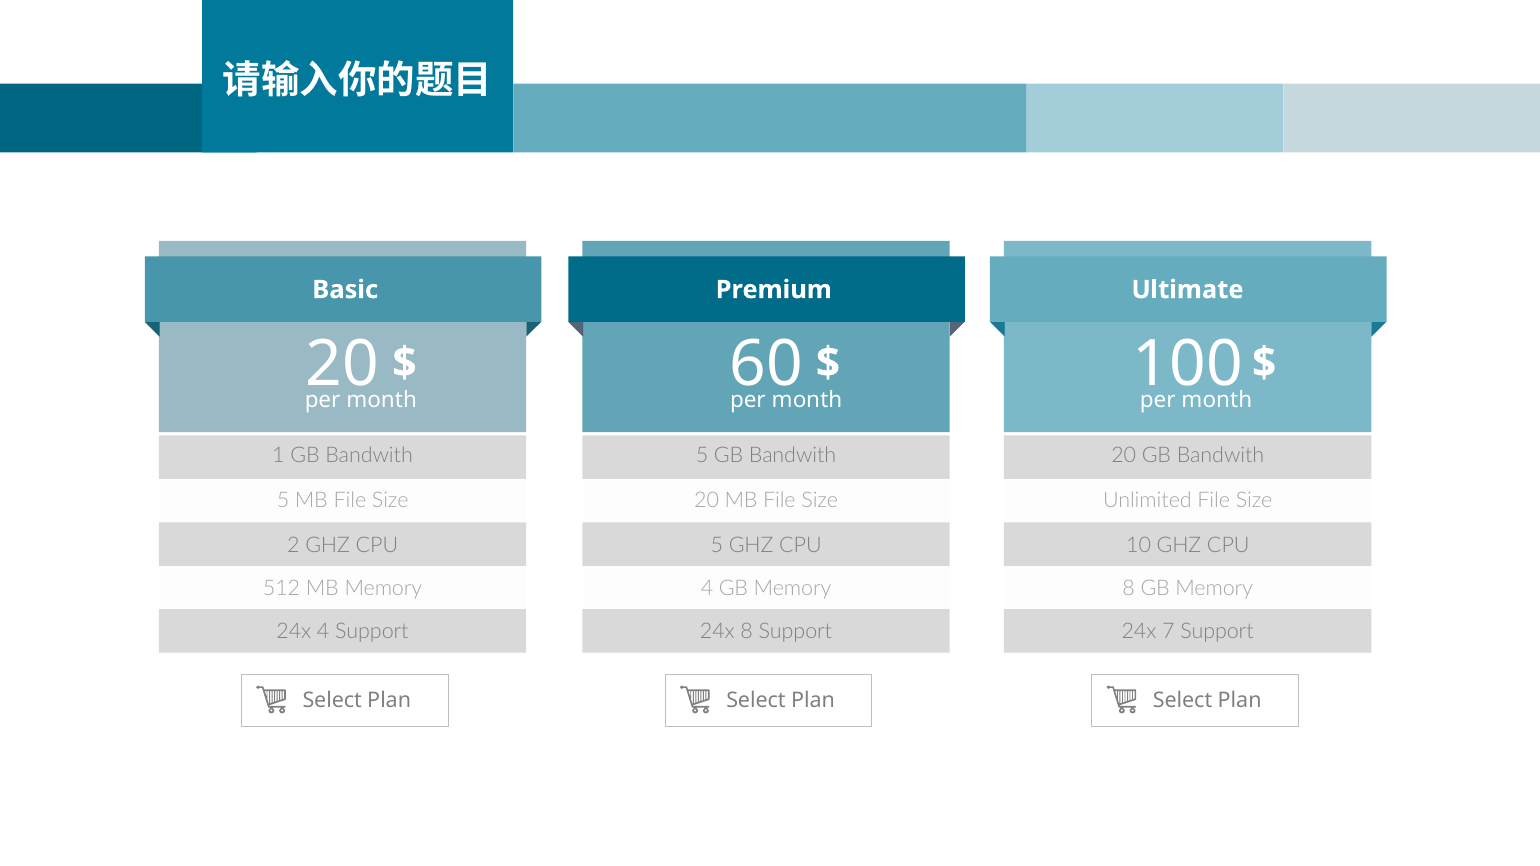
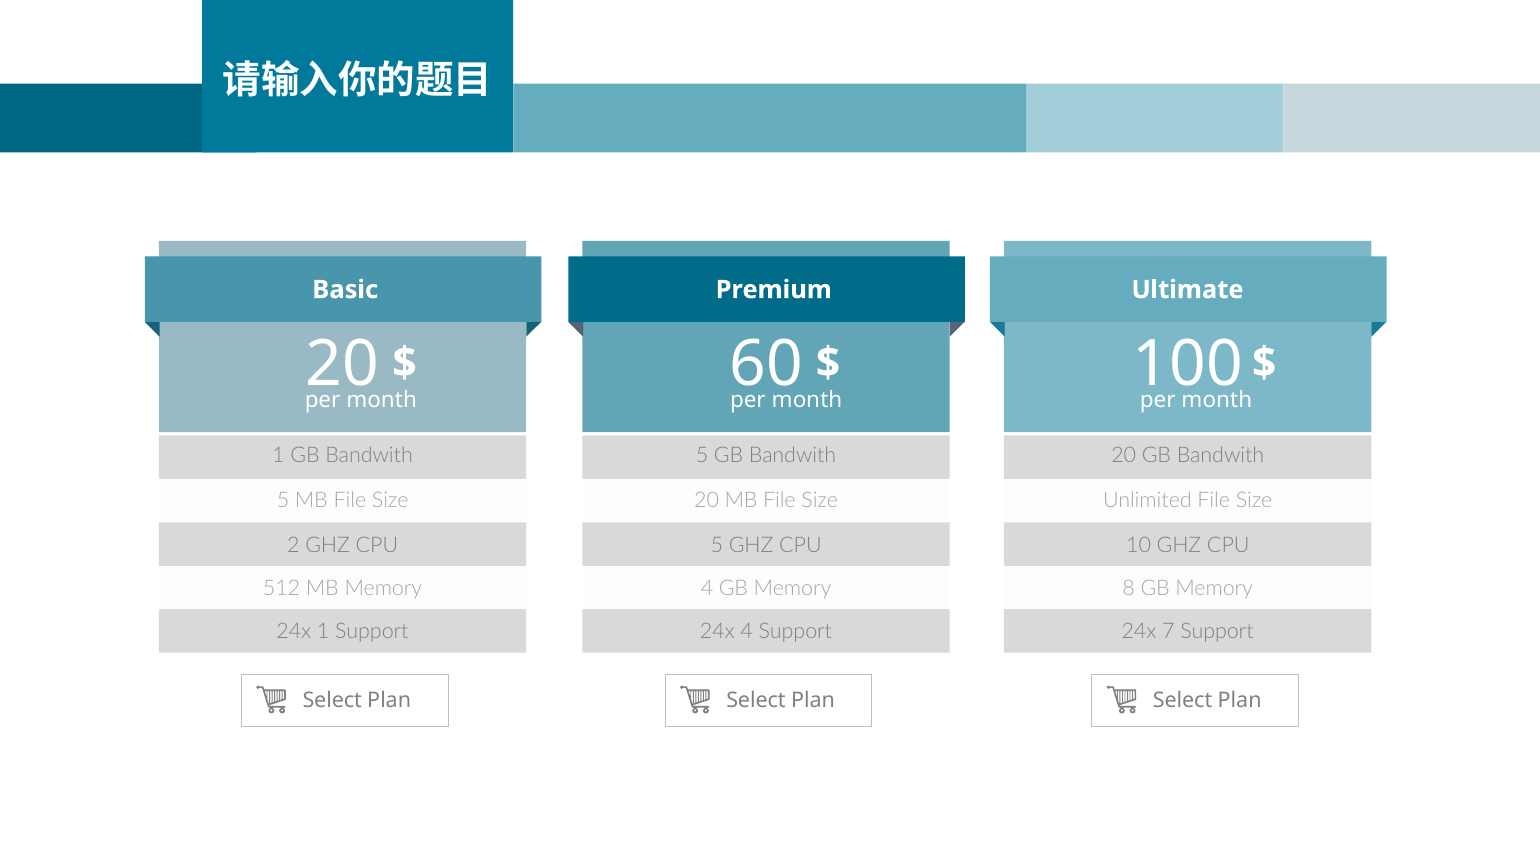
24x 4: 4 -> 1 (323, 632)
24x 8: 8 -> 4 (747, 632)
